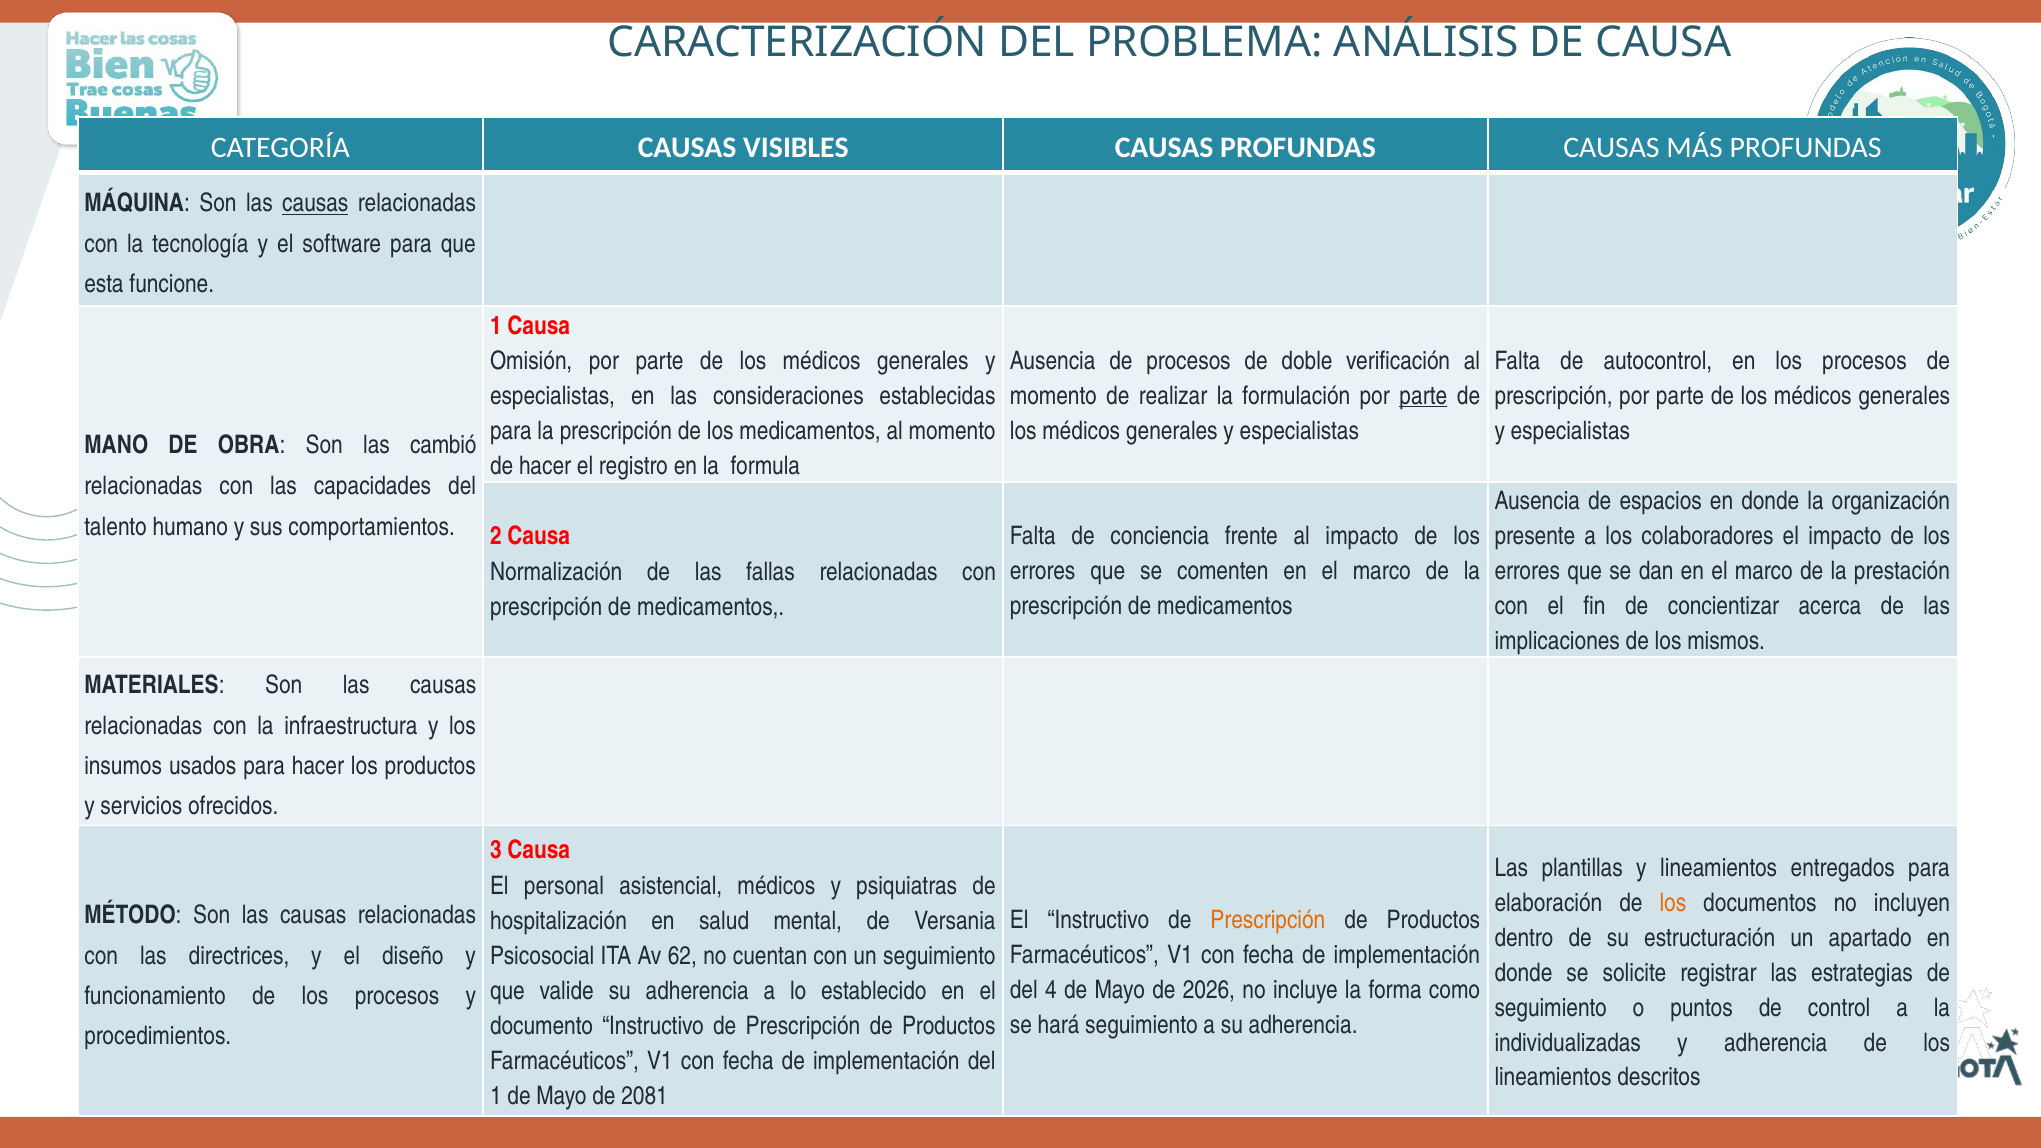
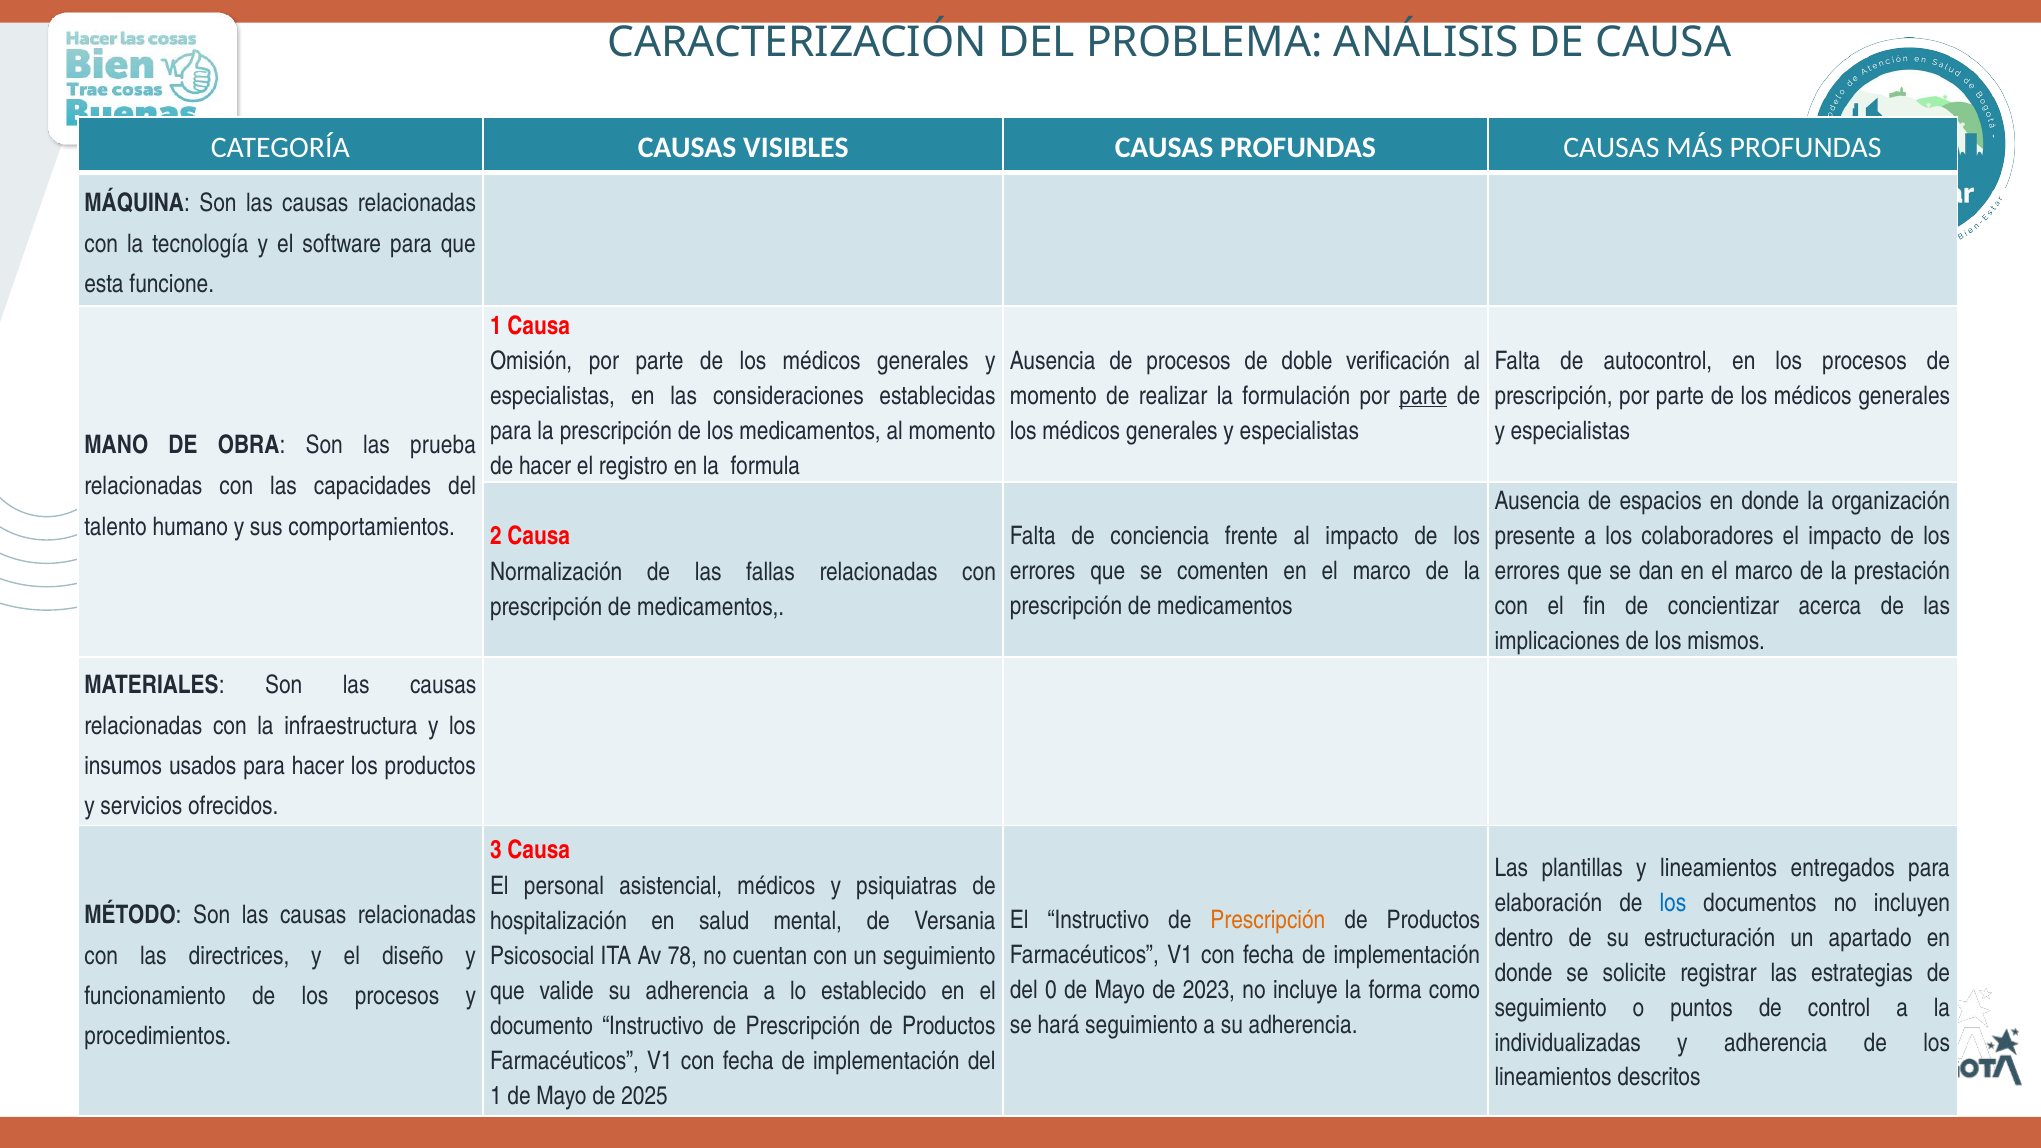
causas underline: present -> none (315, 203)
cambió: cambió -> prueba (443, 446)
los colour: orange -> blue (1673, 903)
62: 62 -> 78 (682, 956)
4: 4 -> 0 (1051, 990)
2026: 2026 -> 2023 (1209, 990)
2081: 2081 -> 2025 (645, 1096)
